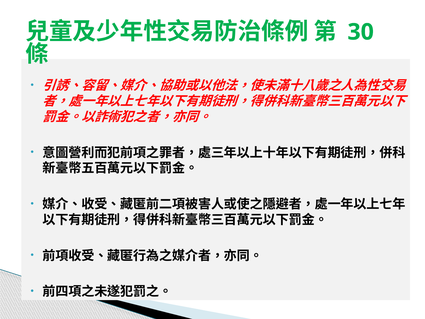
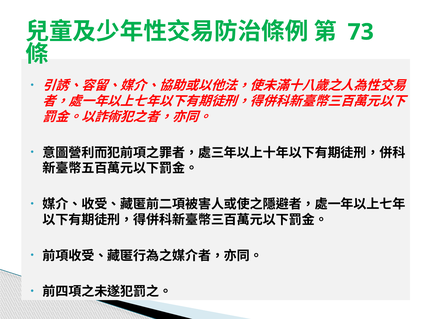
30: 30 -> 73 (361, 32)
